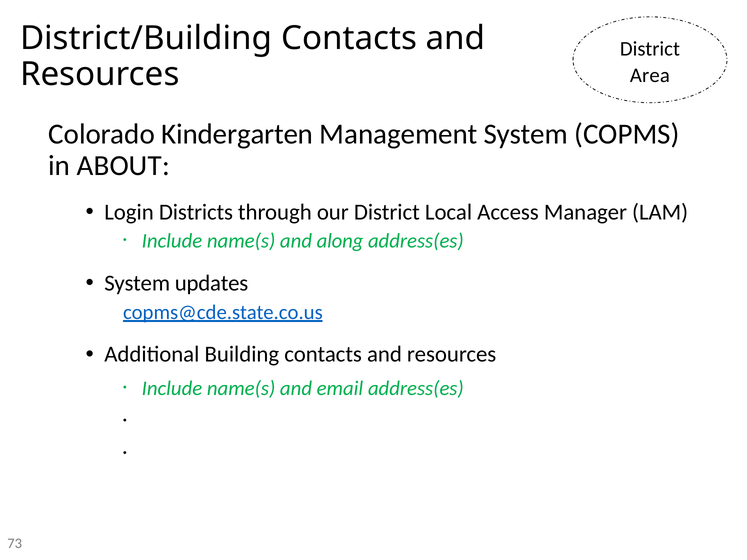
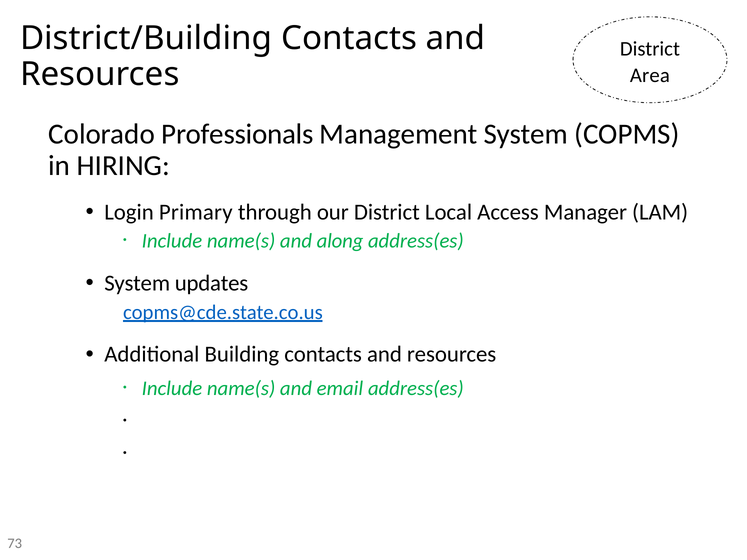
Kindergarten: Kindergarten -> Professionals (237, 134)
ABOUT: ABOUT -> HIRING (123, 166)
Districts: Districts -> Primary (196, 212)
